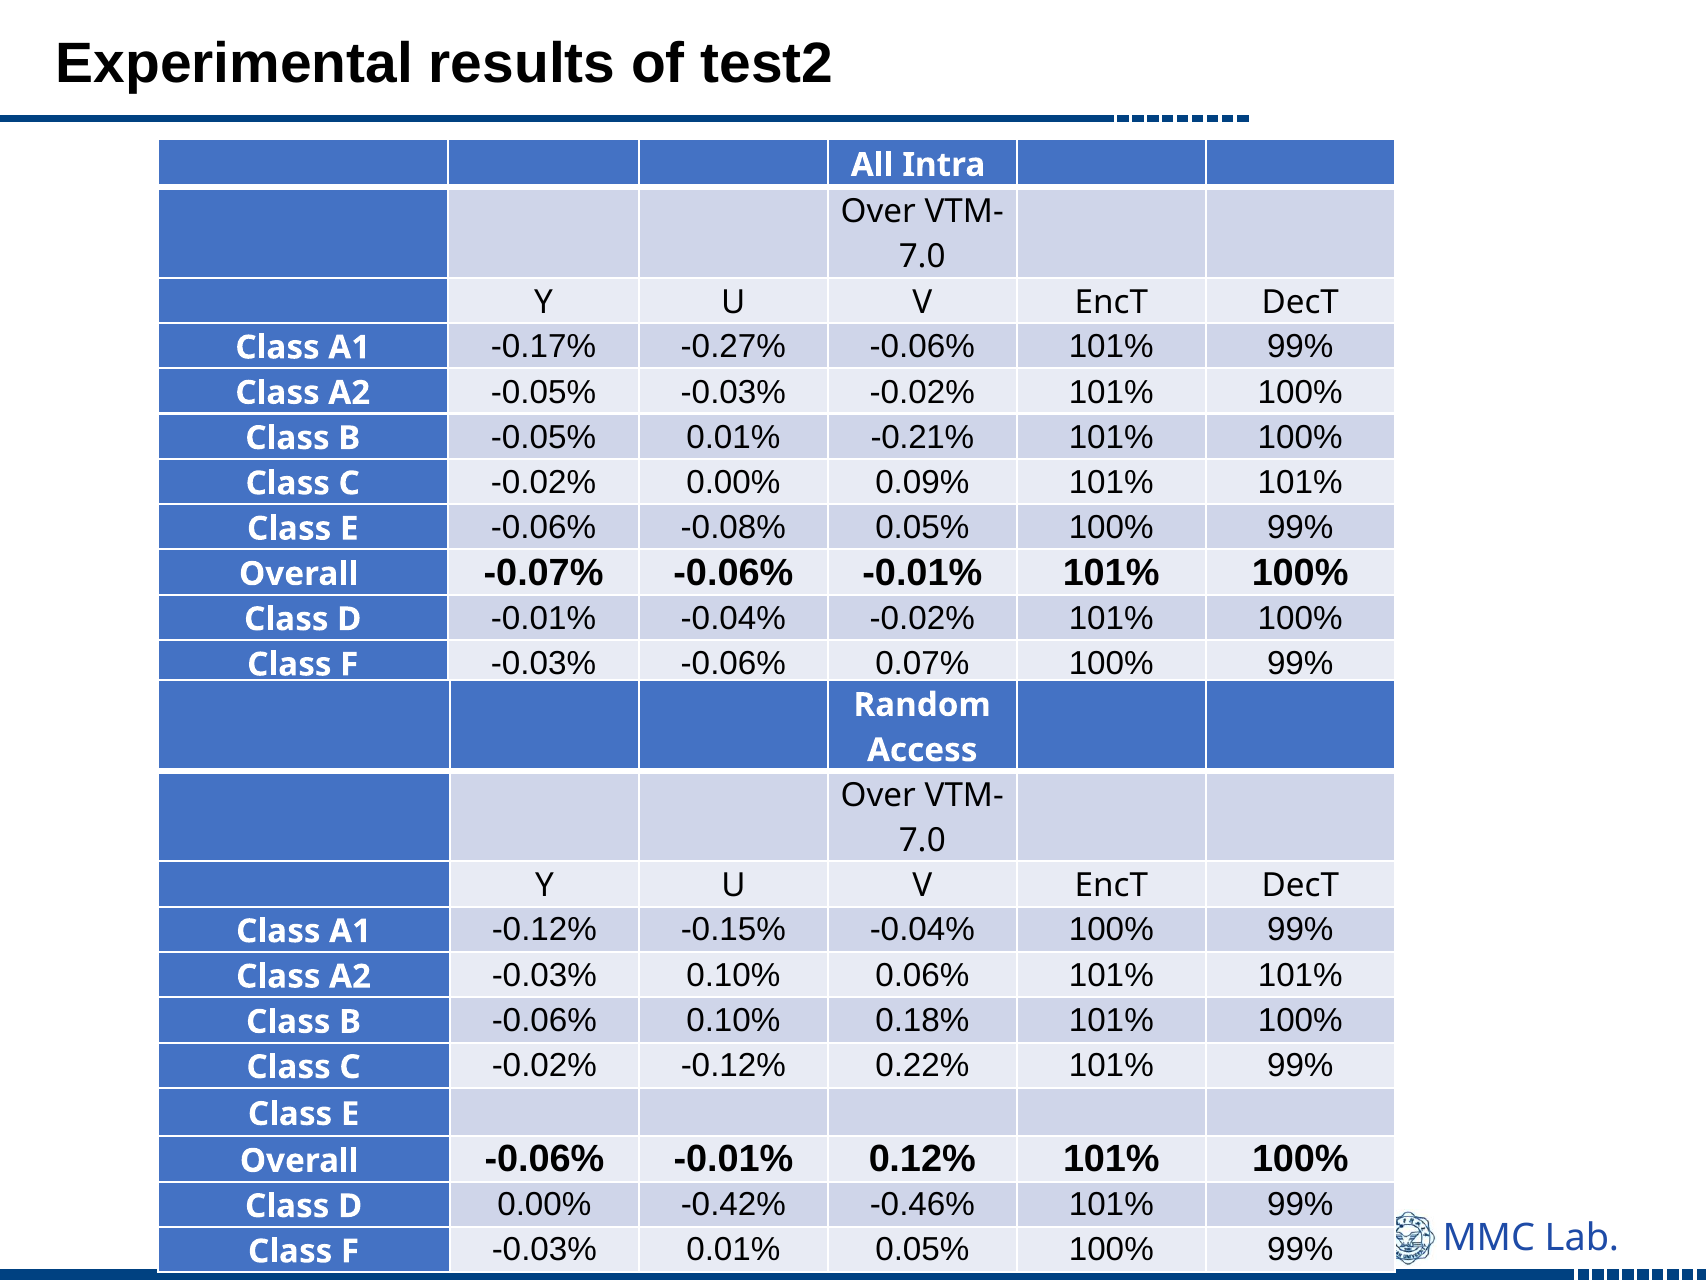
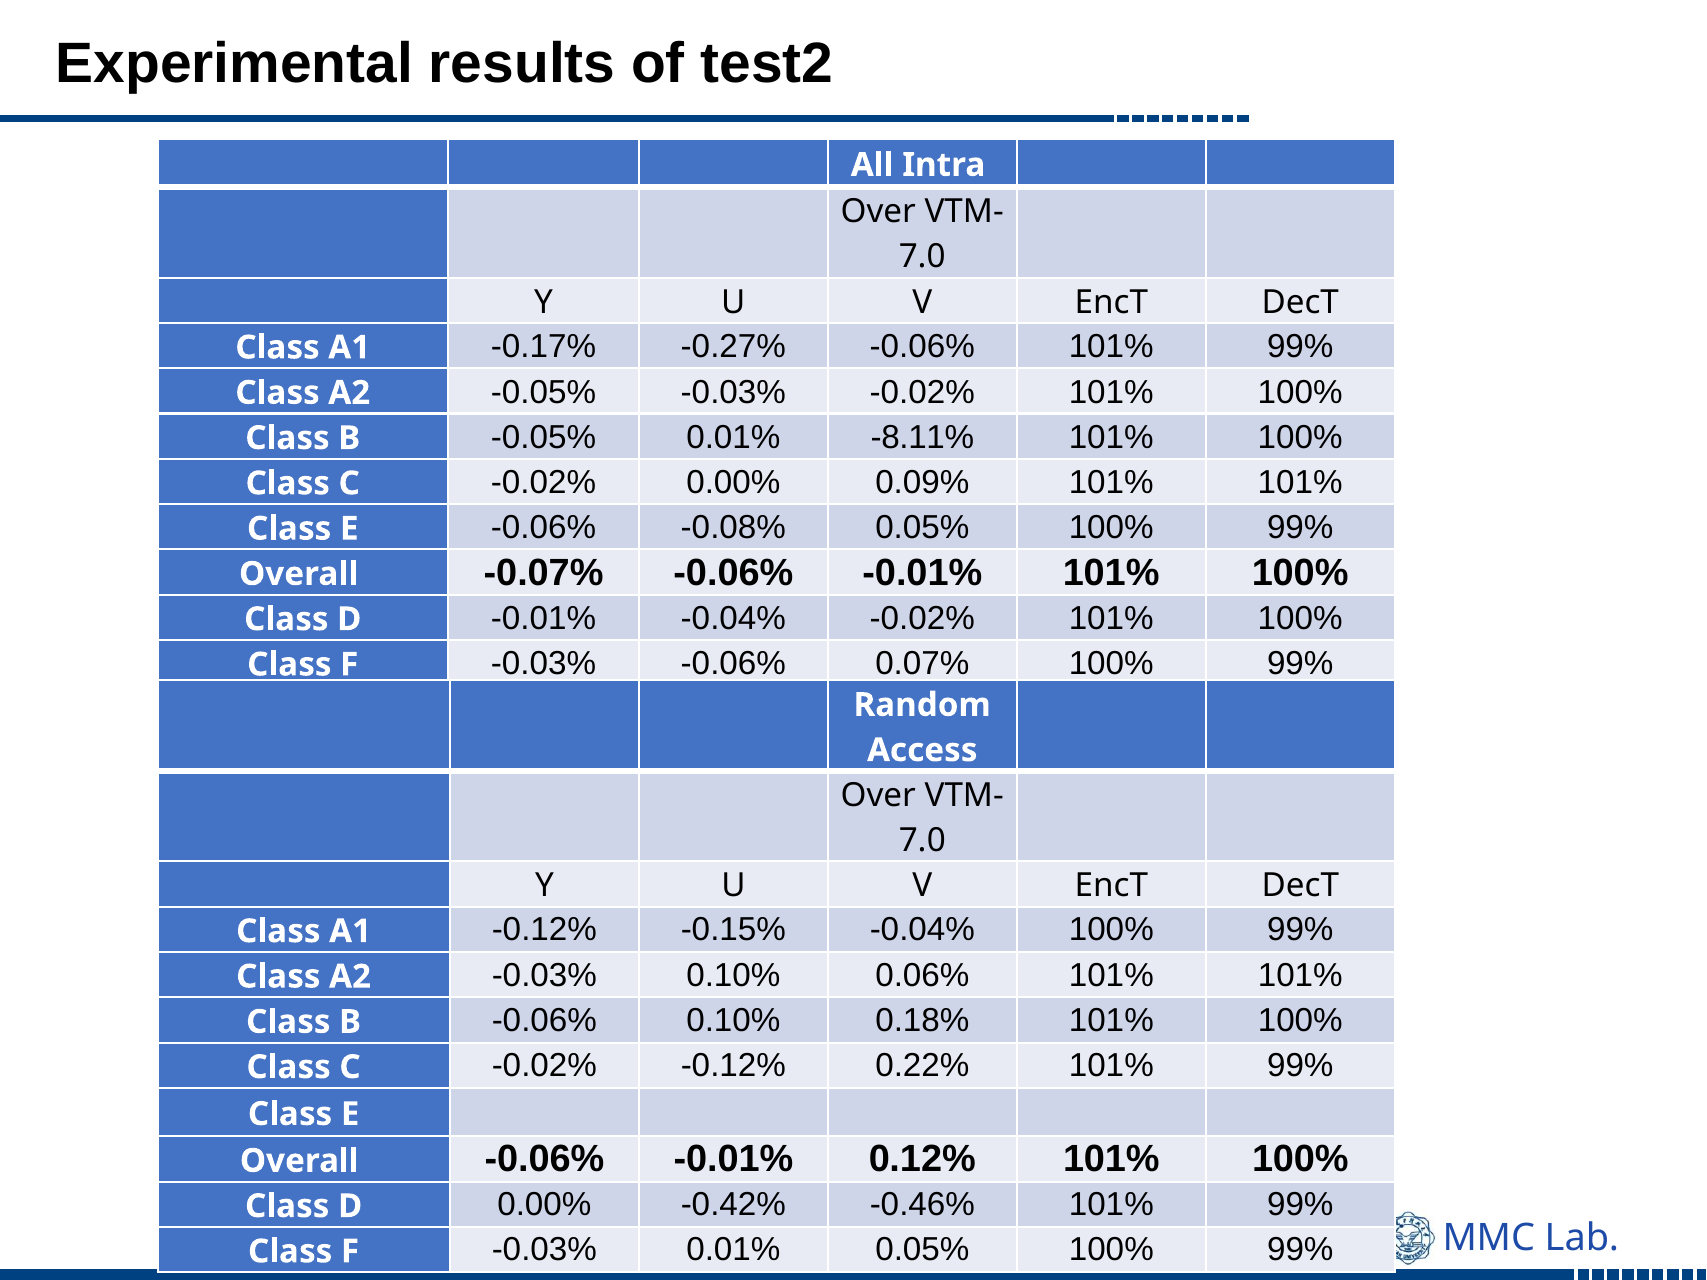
-0.21%: -0.21% -> -8.11% (922, 438)
